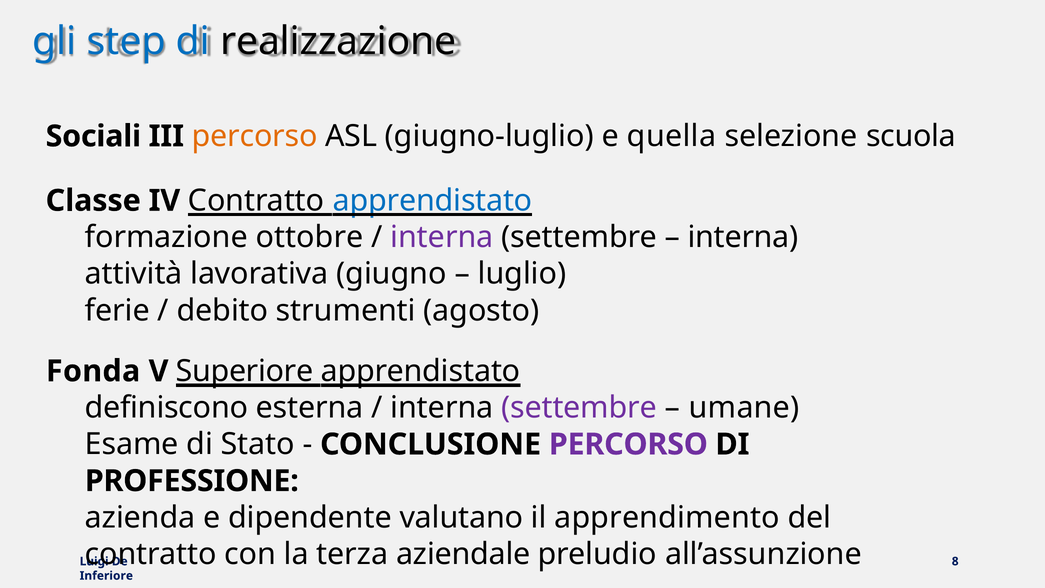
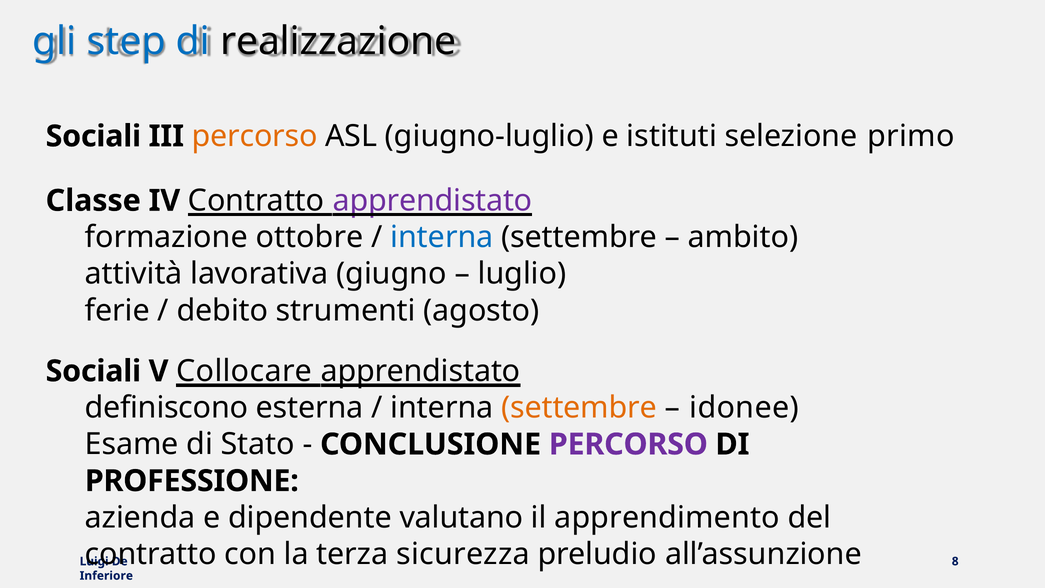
quella: quella -> istituti (672, 136)
scuola: scuola -> primo (911, 136)
apprendistato colour: blue -> purple (433, 201)
interna colour: purple -> blue (442, 237)
interna: interna -> ambito (743, 237)
Fonda: Fonda -> Sociali (93, 371)
Superiore: Superiore -> Collocare (244, 371)
settembre colour: purple -> orange (579, 408)
umane: umane -> idonee (744, 408)
aziendale: aziendale -> sicurezza (463, 554)
